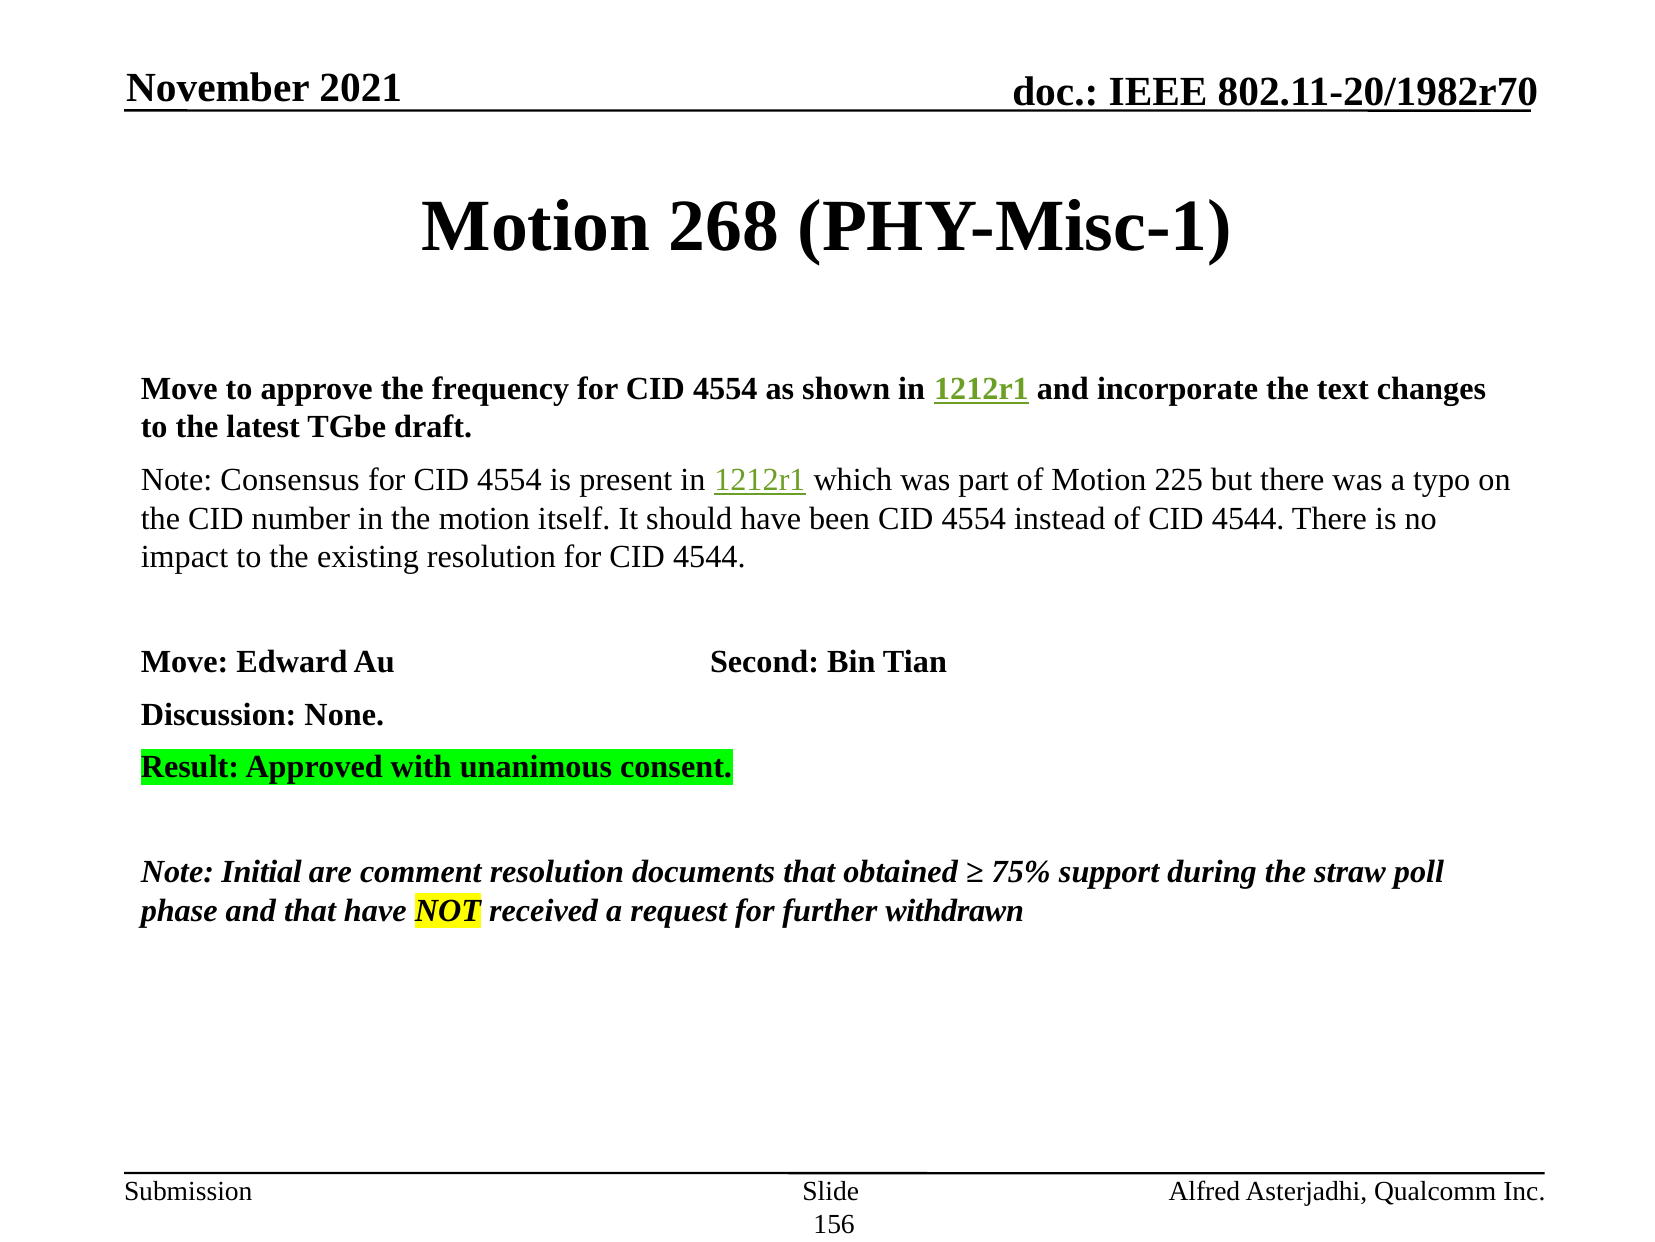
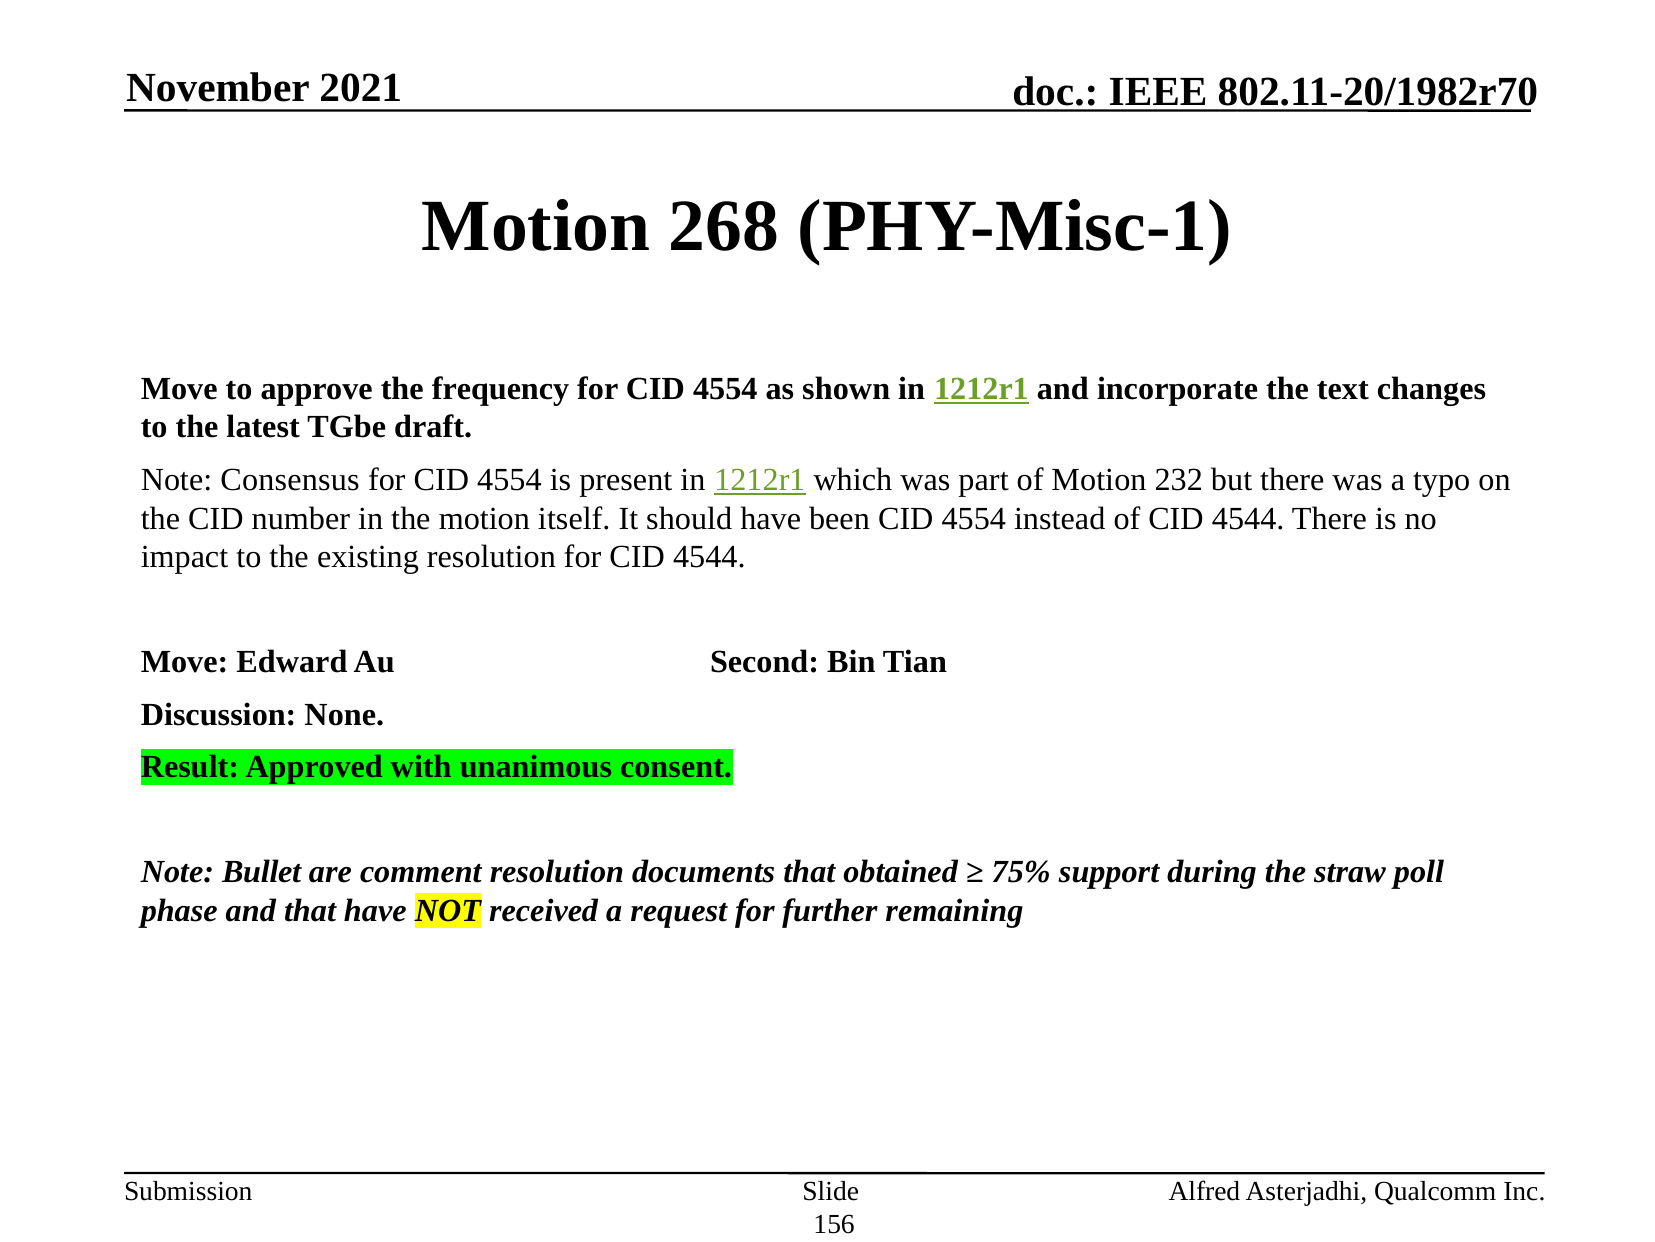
225: 225 -> 232 (1179, 480)
Initial: Initial -> Bullet (262, 872)
withdrawn: withdrawn -> remaining (954, 910)
